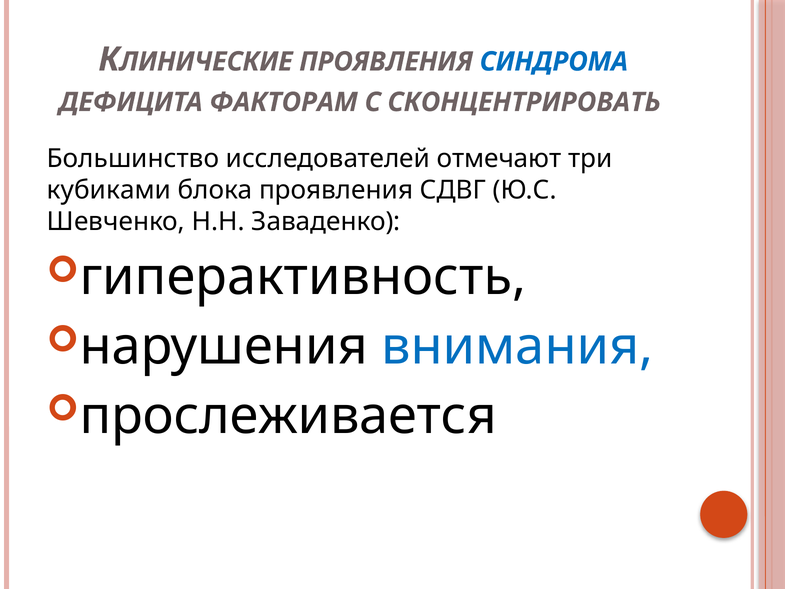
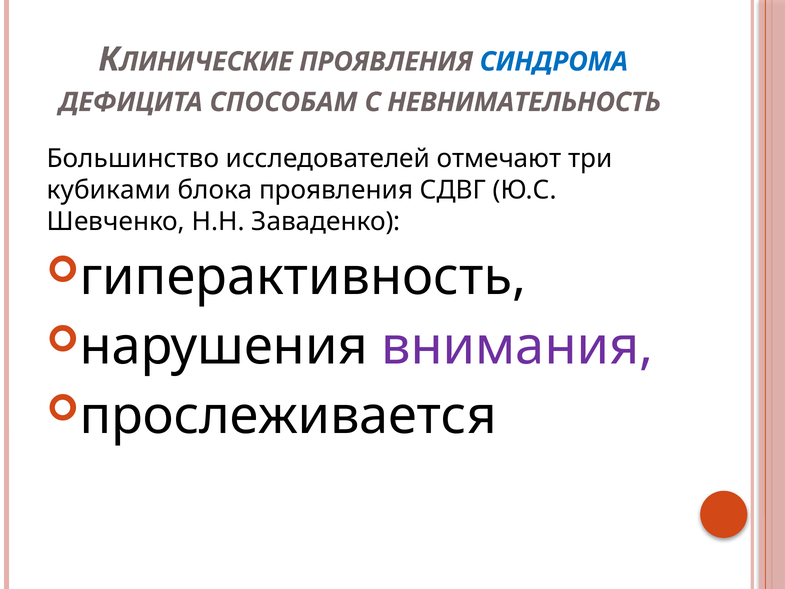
ФАКТОРАМ: ФАКТОРАМ -> СПОСОБАМ (283, 102)
СКОНЦЕНТРИРОВАТЬ: СКОНЦЕНТРИРОВАТЬ -> НЕВНИМАТЕЛЬНОСТЬ (524, 102)
внимания colour: blue -> purple (517, 346)
